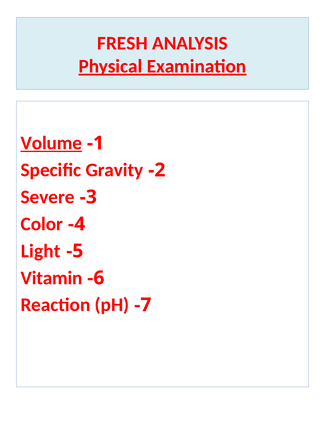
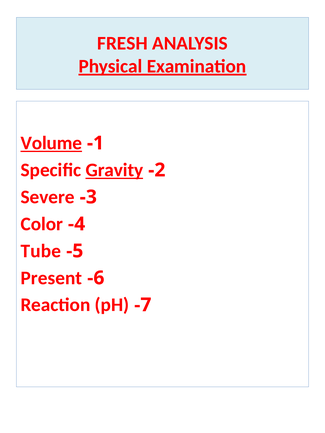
Gravity underline: none -> present (114, 170)
Light: Light -> Tube (41, 251)
Vitamin: Vitamin -> Present (51, 278)
